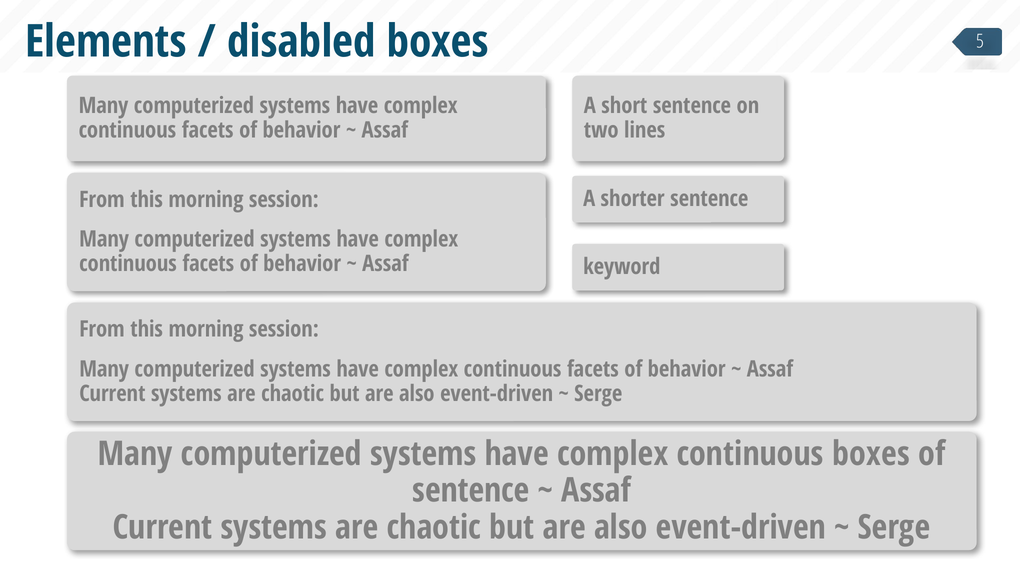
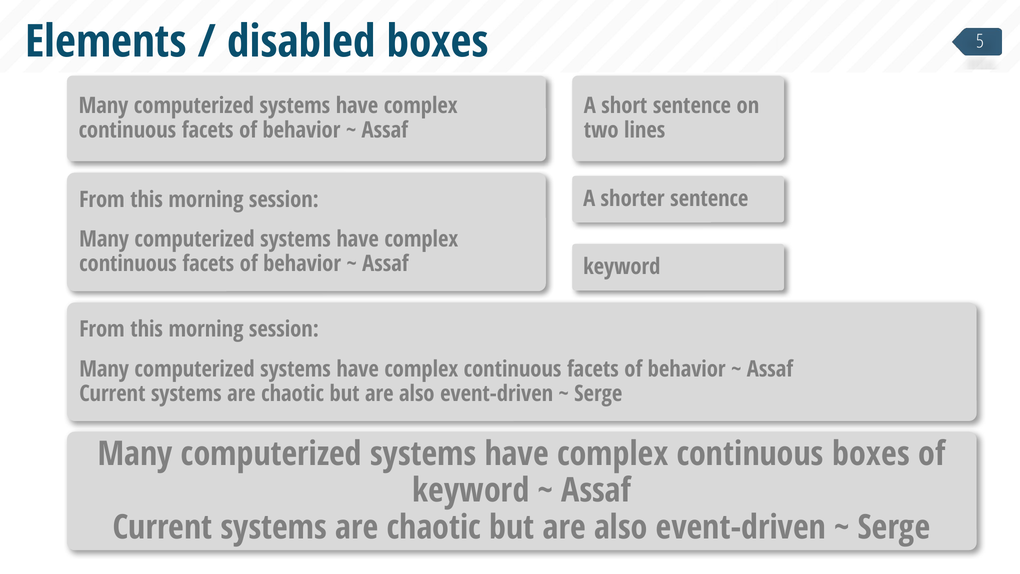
sentence: sentence -> keyword (471, 491)
